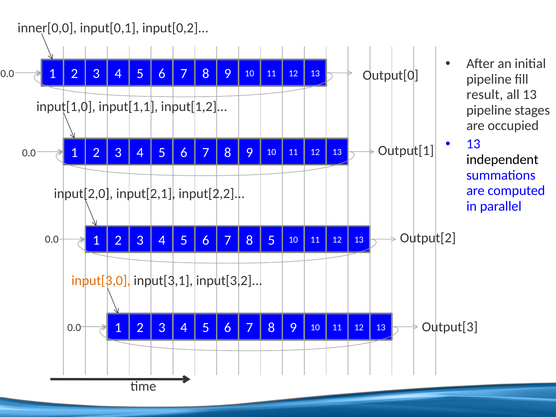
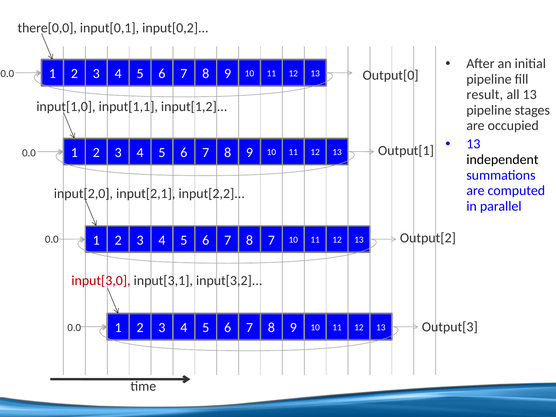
inner[0,0: inner[0,0 -> there[0,0 (47, 28)
8 5: 5 -> 7 (271, 240)
input[3,0 colour: orange -> red (101, 281)
